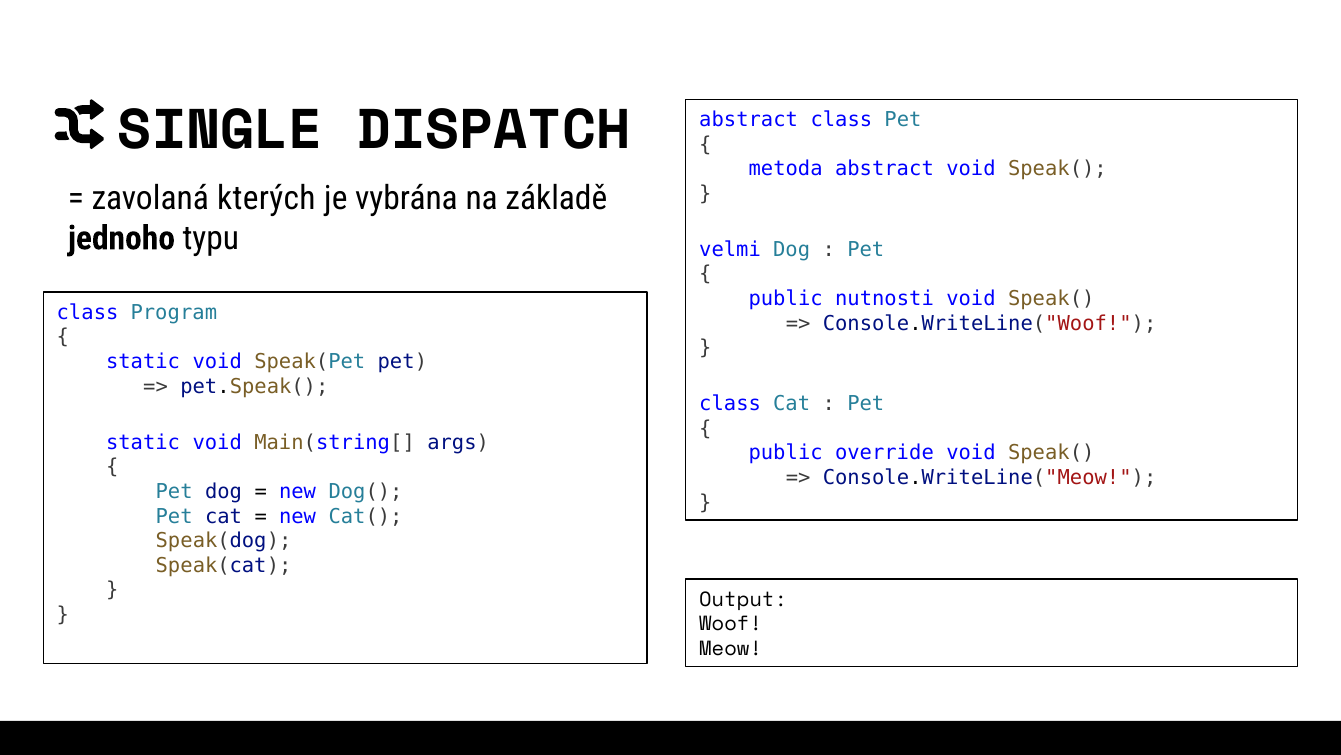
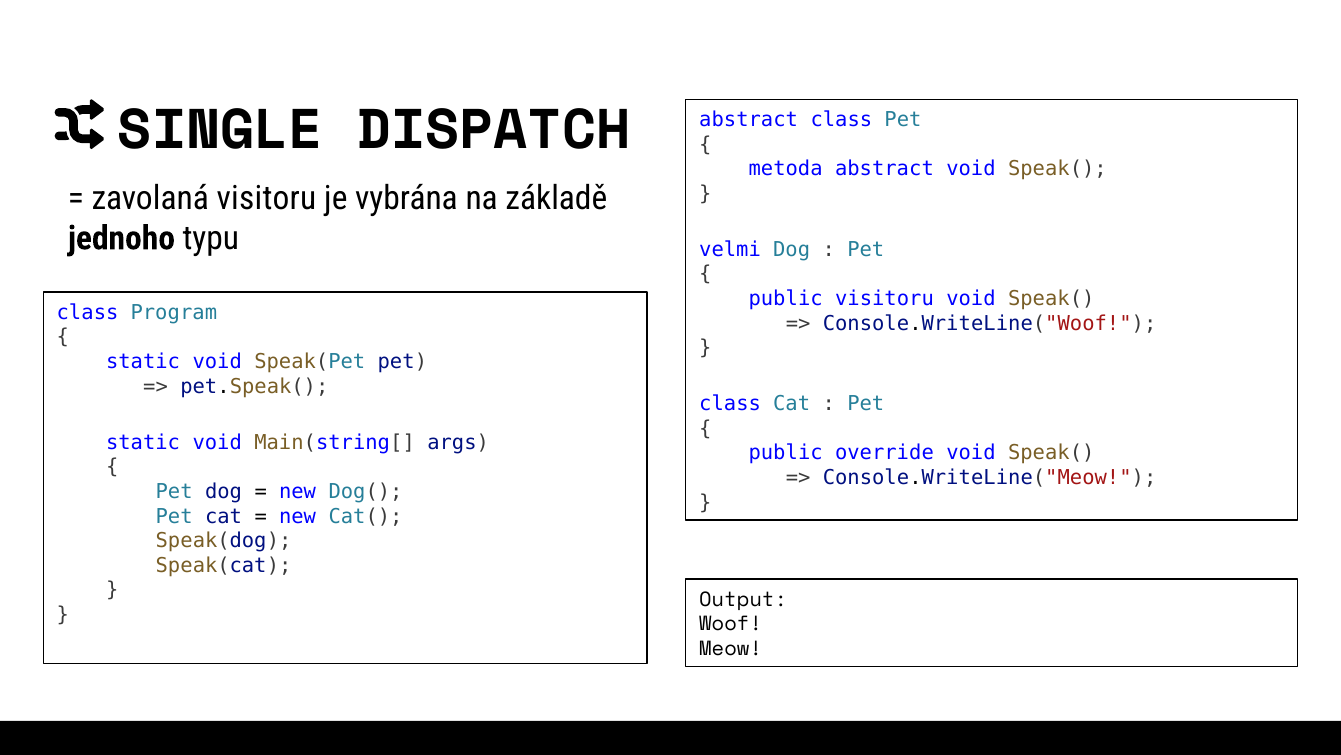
zavolaná kterých: kterých -> visitoru (266, 198)
public nutnosti: nutnosti -> visitoru (884, 299)
